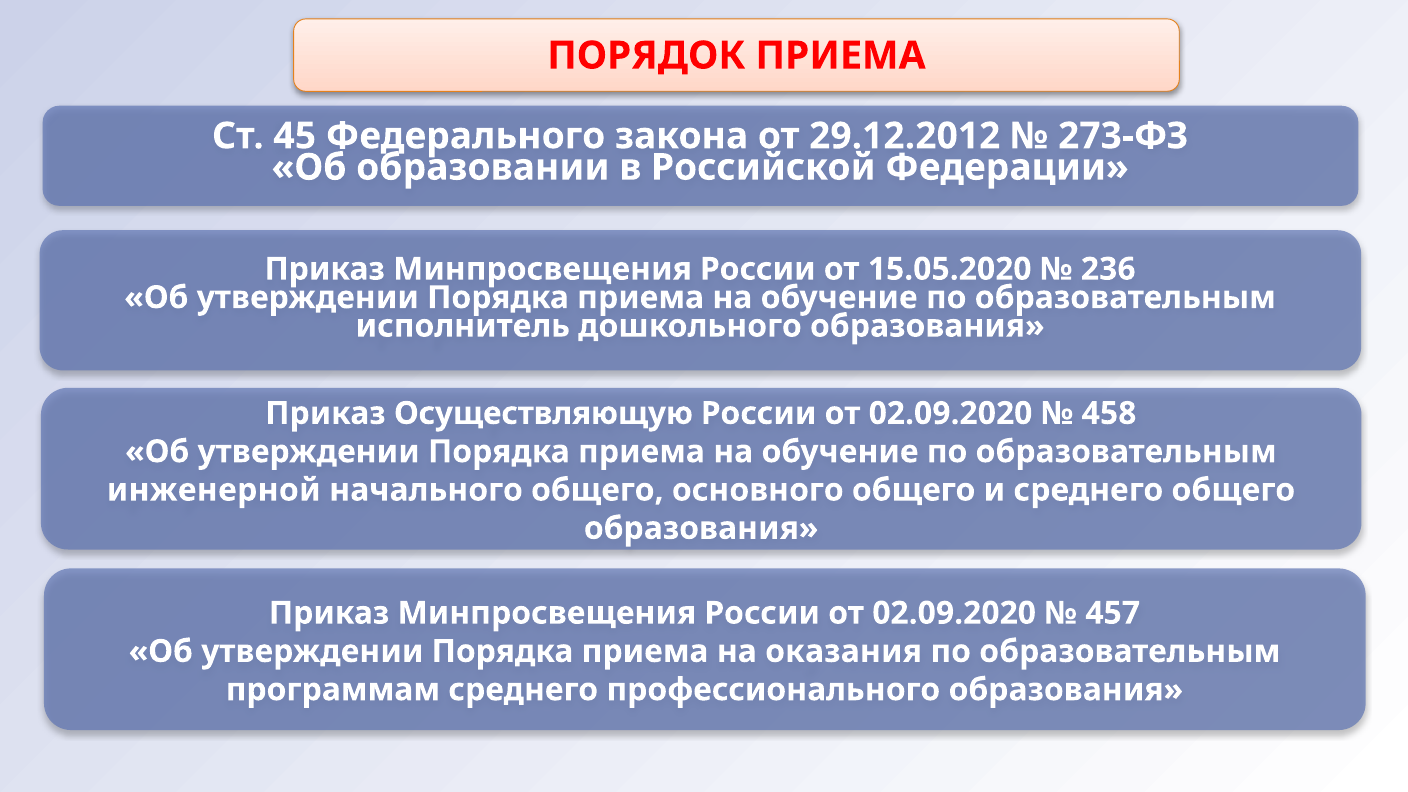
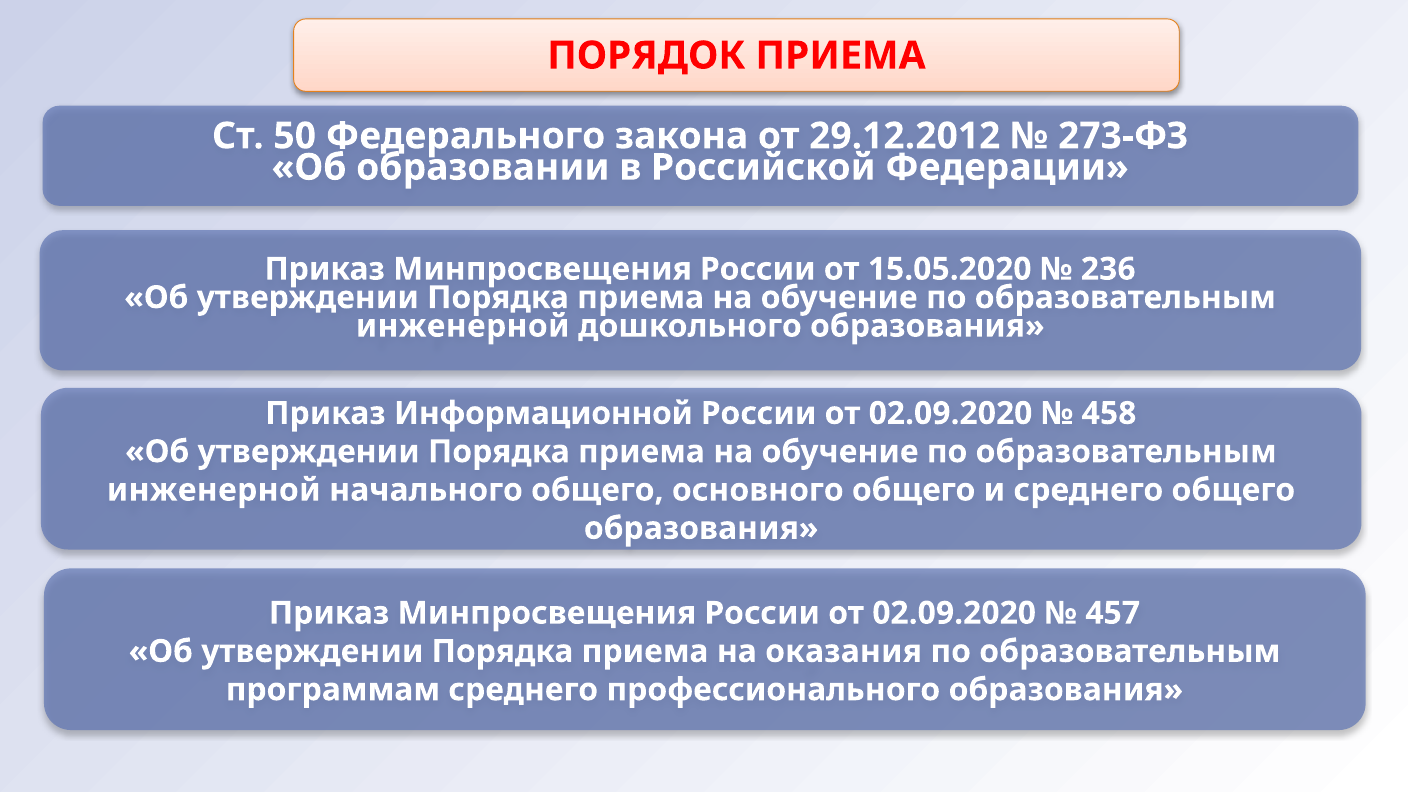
45: 45 -> 50 (295, 136)
исполнитель: исполнитель -> инженерной (463, 326)
Осуществляющую: Осуществляющую -> Информационной (543, 413)
